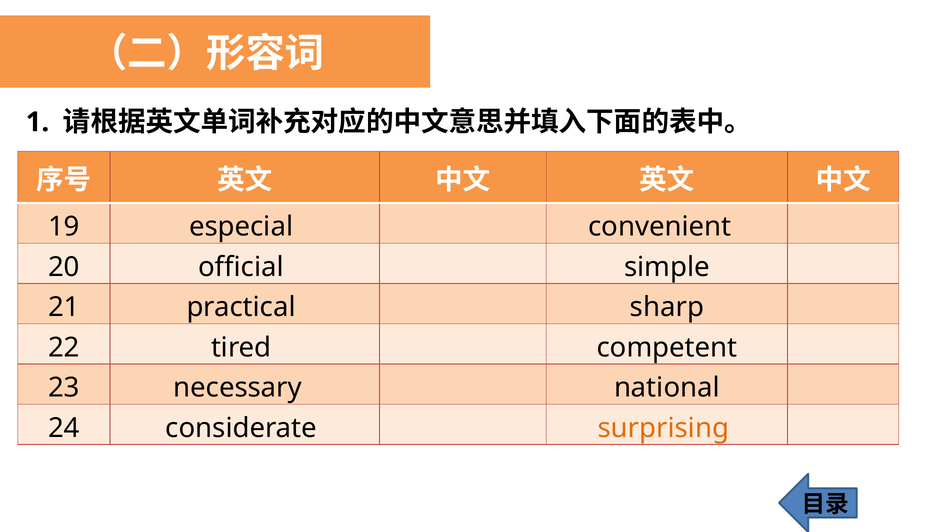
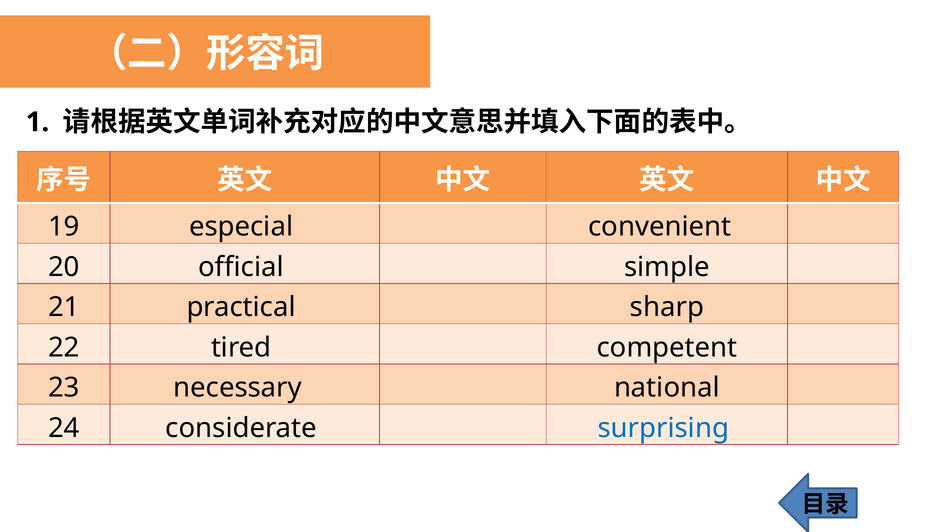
surprising colour: orange -> blue (663, 428)
